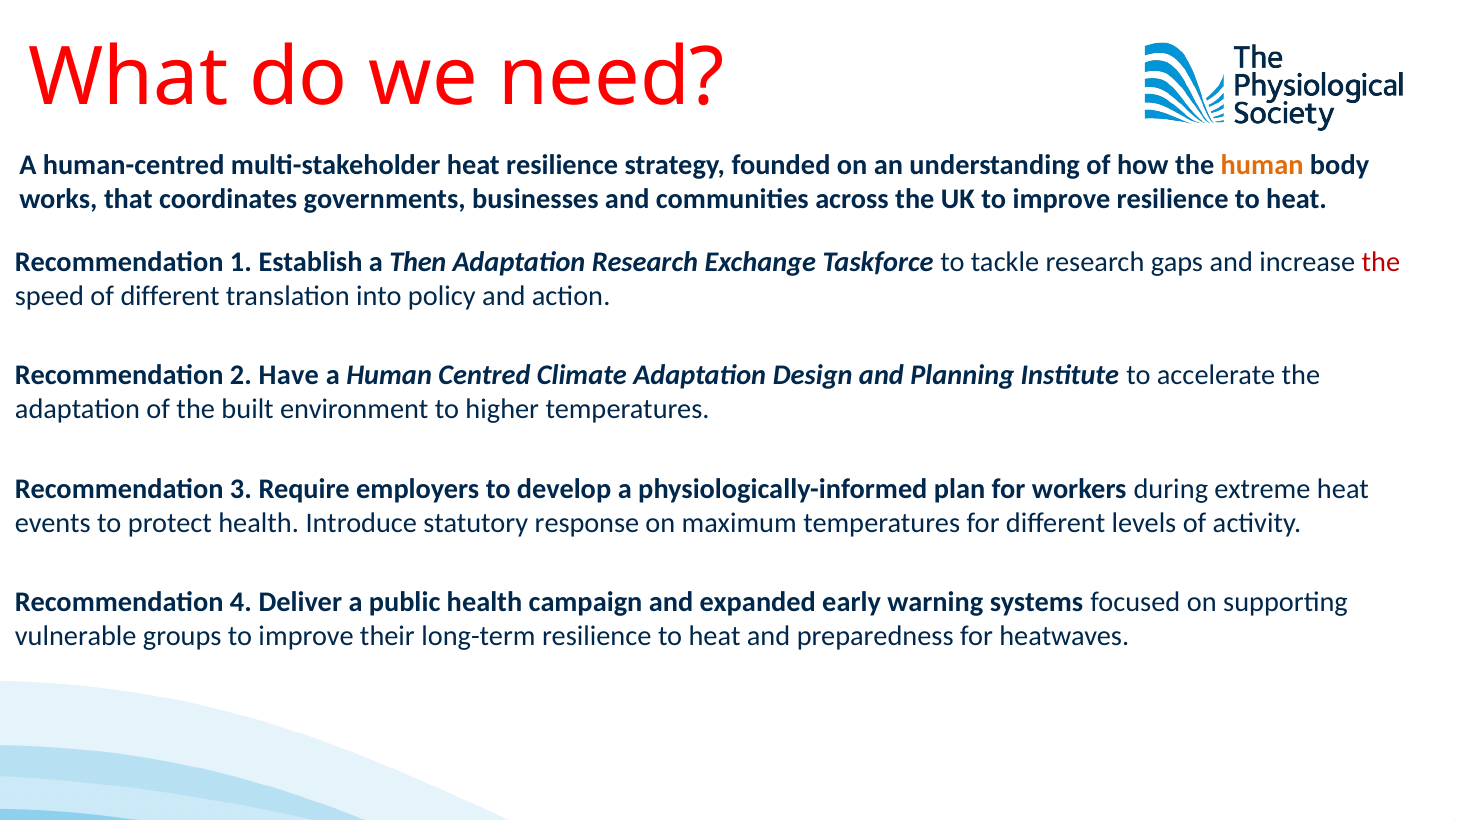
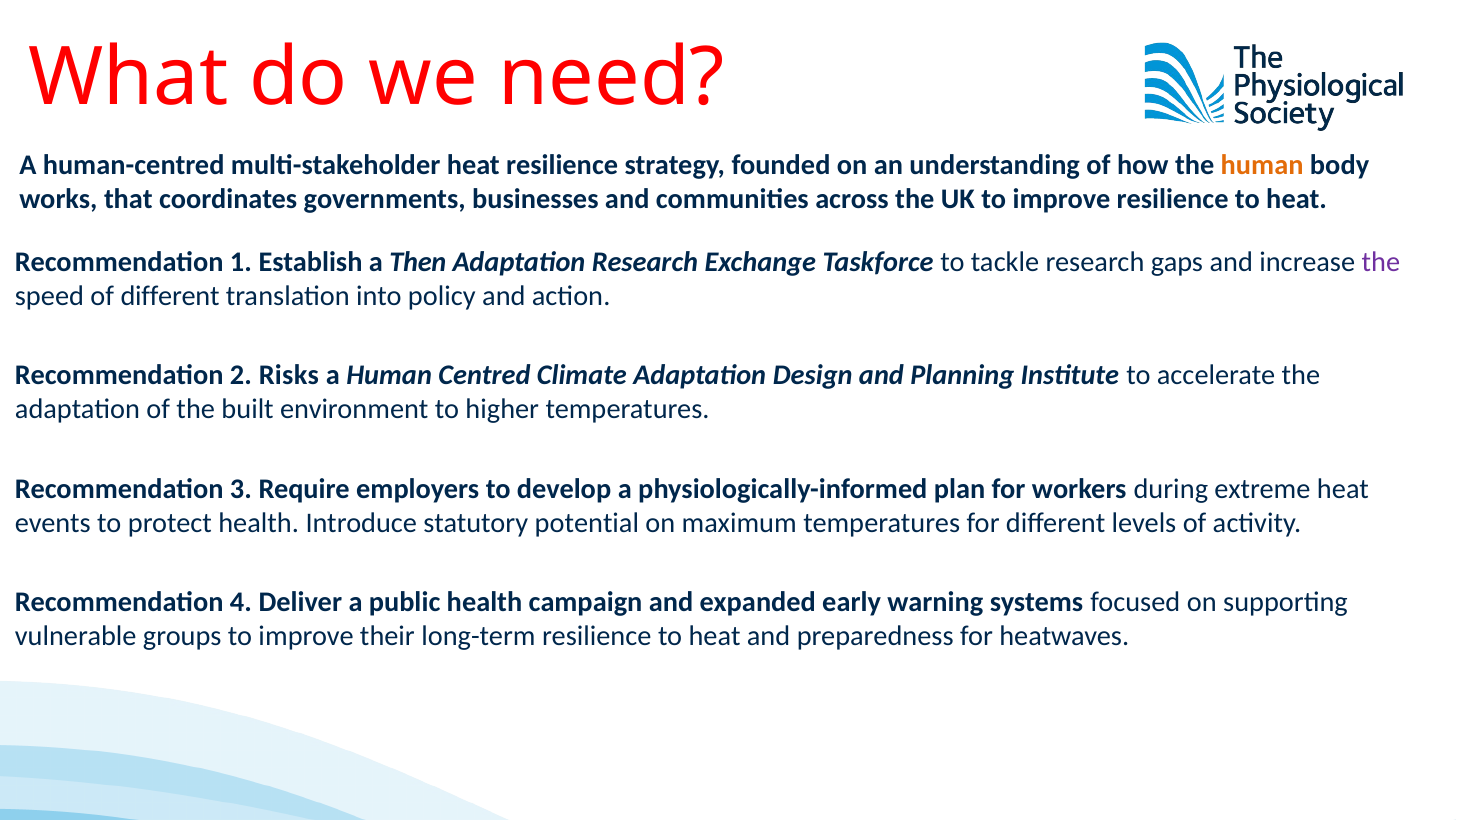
the colour: red -> purple (1381, 262)
Have: Have -> Risks (289, 375)
response: response -> potential (587, 523)
